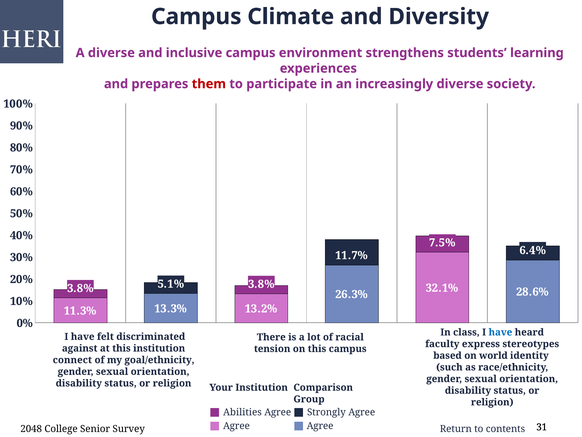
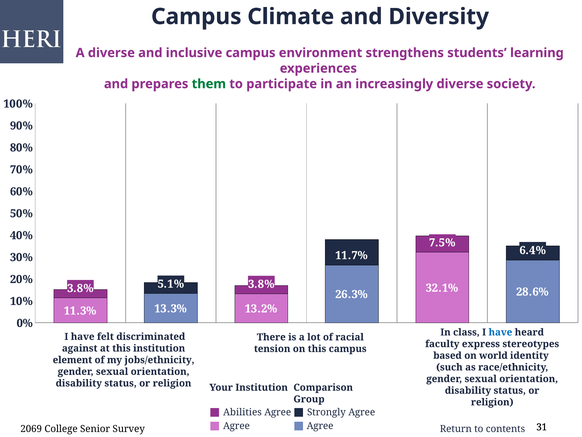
them colour: red -> green (209, 84)
connect: connect -> element (72, 360)
goal/ethnicity: goal/ethnicity -> jobs/ethnicity (159, 360)
2048: 2048 -> 2069 (31, 428)
